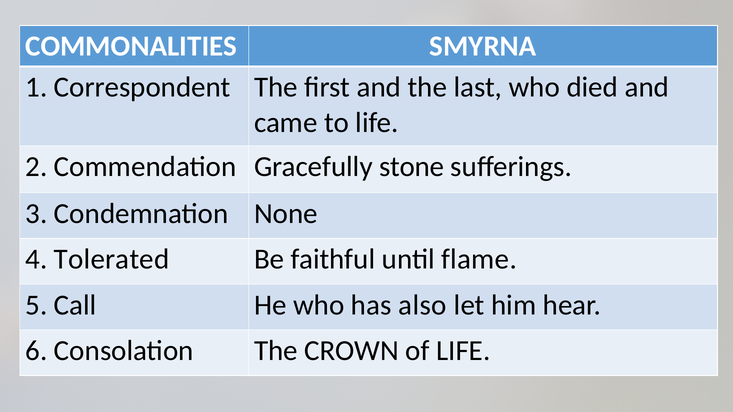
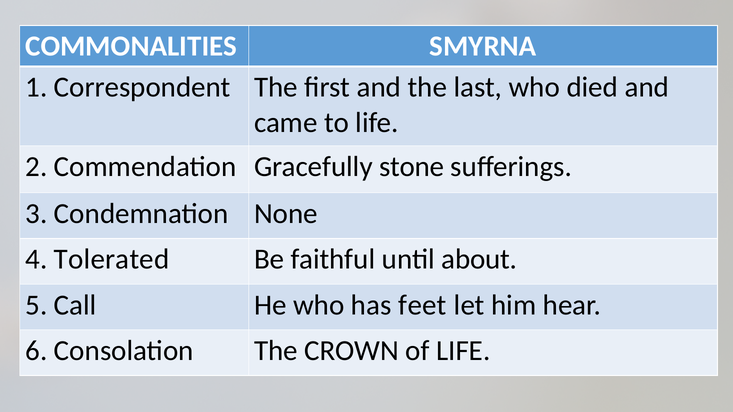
flame: flame -> about (479, 259)
also: also -> feet (423, 305)
